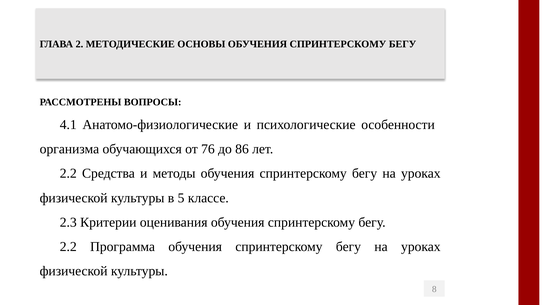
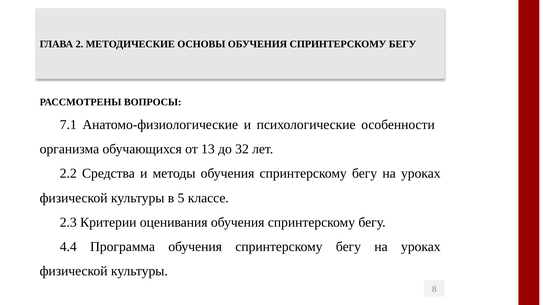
4.1: 4.1 -> 7.1 (68, 125)
76: 76 -> 13 (208, 149)
86: 86 -> 32 (242, 149)
2.2: 2.2 -> 4.4 (68, 247)
